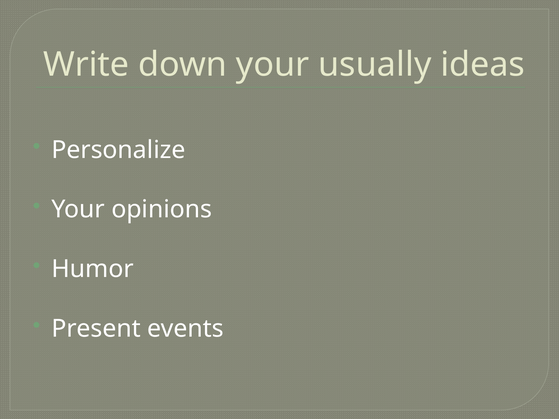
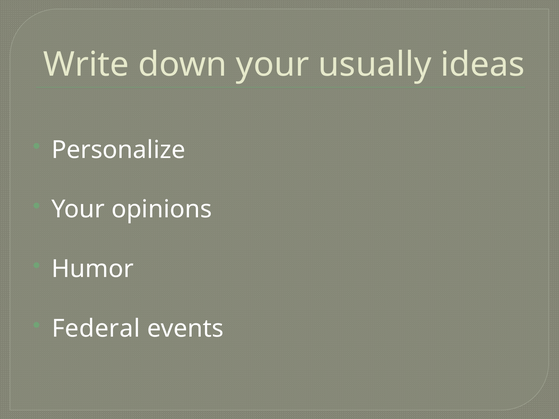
Present: Present -> Federal (96, 329)
